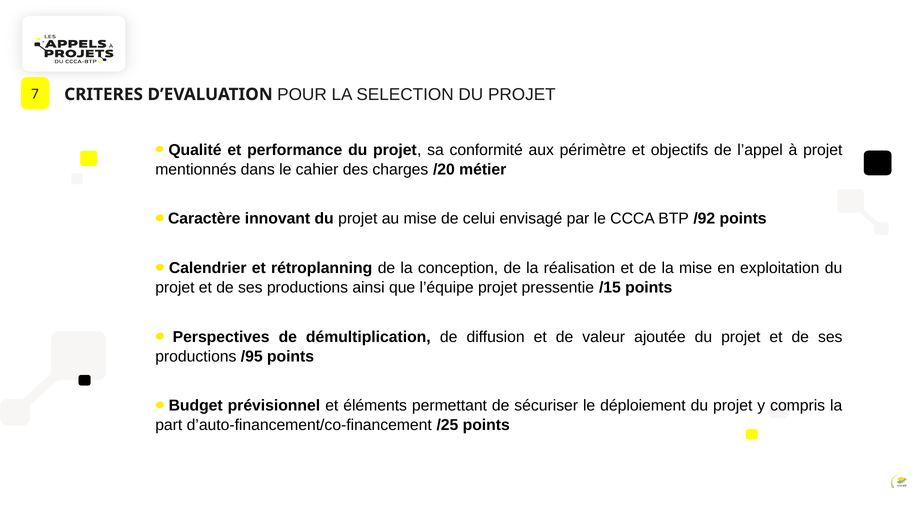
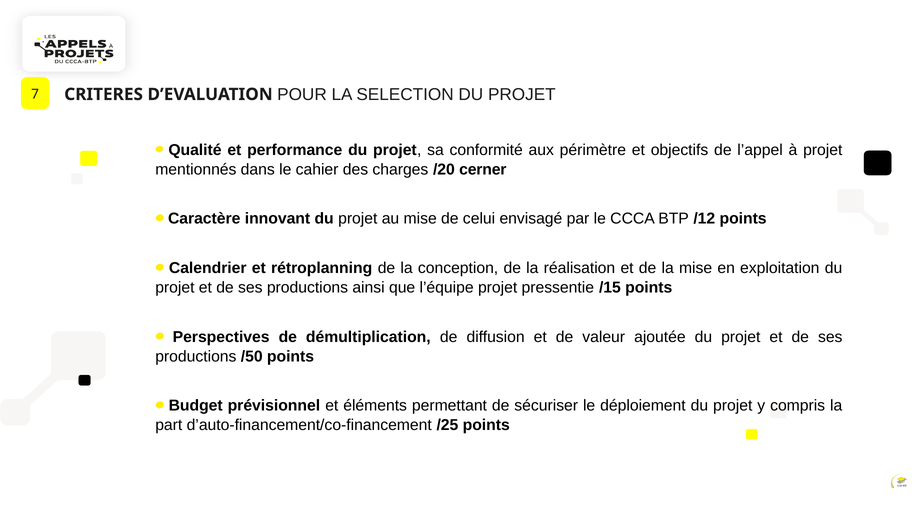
métier: métier -> cerner (483, 169)
/92: /92 -> /12 (704, 219)
/95: /95 -> /50 (252, 357)
